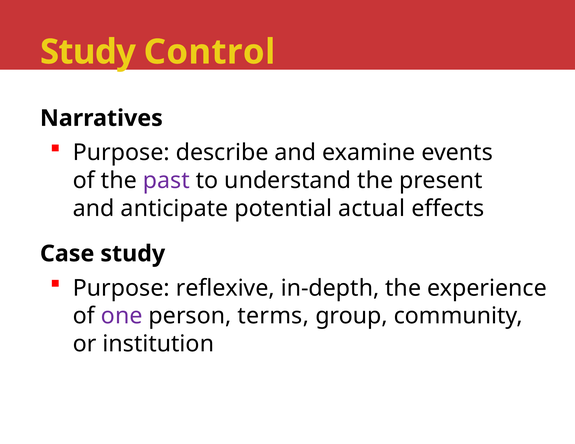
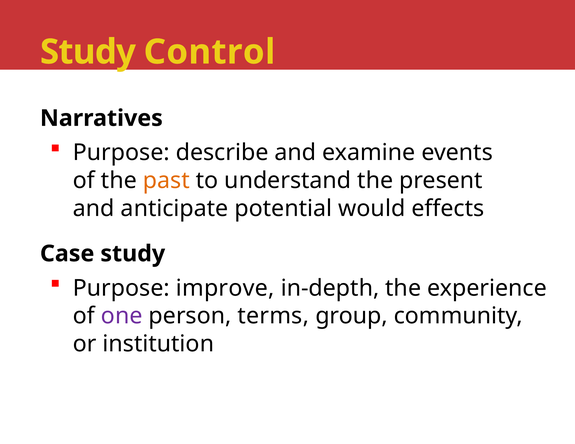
past colour: purple -> orange (166, 181)
actual: actual -> would (372, 209)
reflexive: reflexive -> improve (225, 288)
